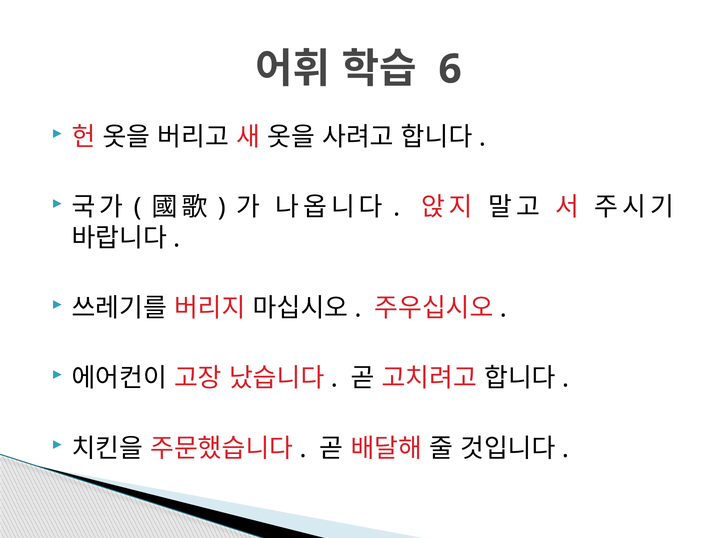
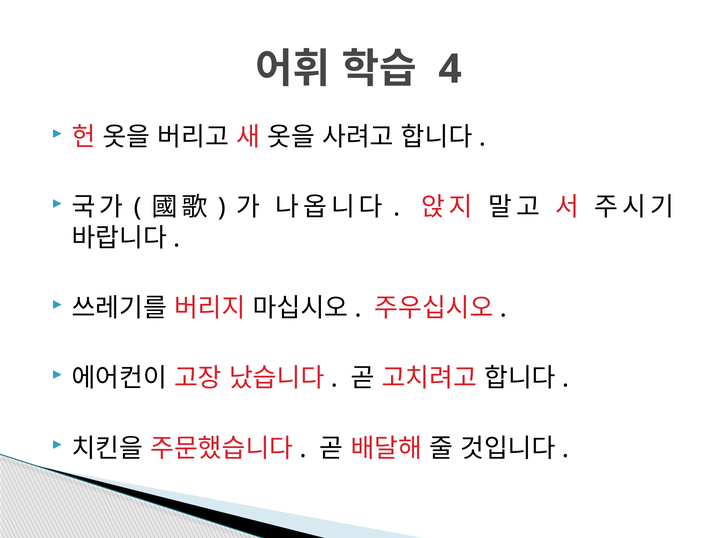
6: 6 -> 4 (450, 69)
